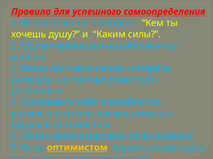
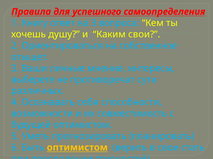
Всего: Всего -> Книгу (35, 23)
на 1: 1 -> 3 (94, 23)
Каким силы: силы -> свои (144, 35)
хочешь: хочешь -> отыщет (30, 57)
интересы: интересы -> выберете (33, 80)
само: само -> стать (193, 148)
